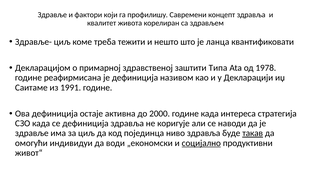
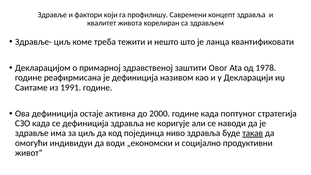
Типа: Типа -> Овог (218, 68)
интереса: интереса -> поптуног (238, 114)
социјално underline: present -> none (201, 143)
